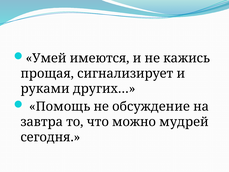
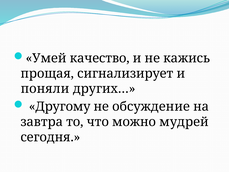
имеются: имеются -> качество (100, 58)
руками: руками -> поняли (45, 89)
Помощь: Помощь -> Другому (60, 106)
